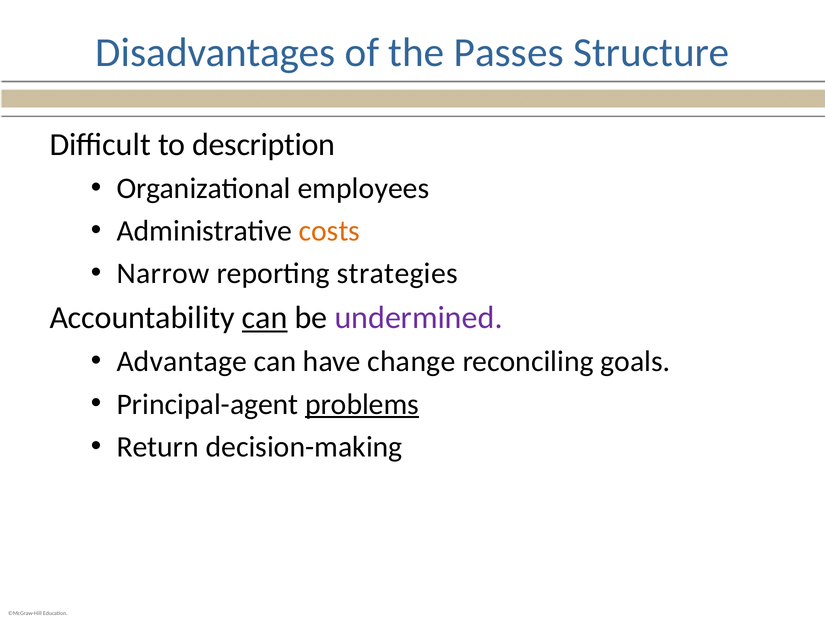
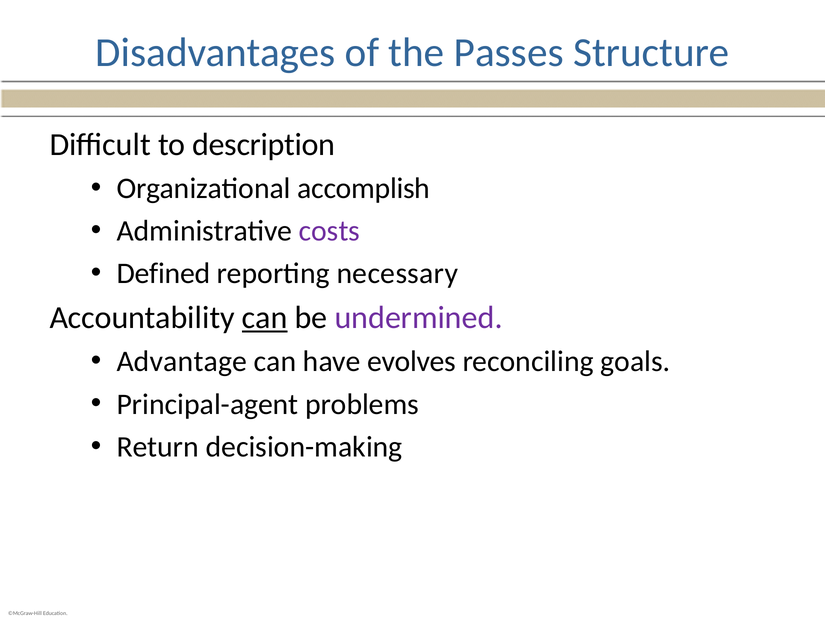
employees: employees -> accomplish (364, 188)
costs colour: orange -> purple (329, 231)
Narrow: Narrow -> Defined (163, 273)
strategies: strategies -> necessary (397, 273)
change: change -> evolves (412, 361)
problems underline: present -> none (362, 404)
